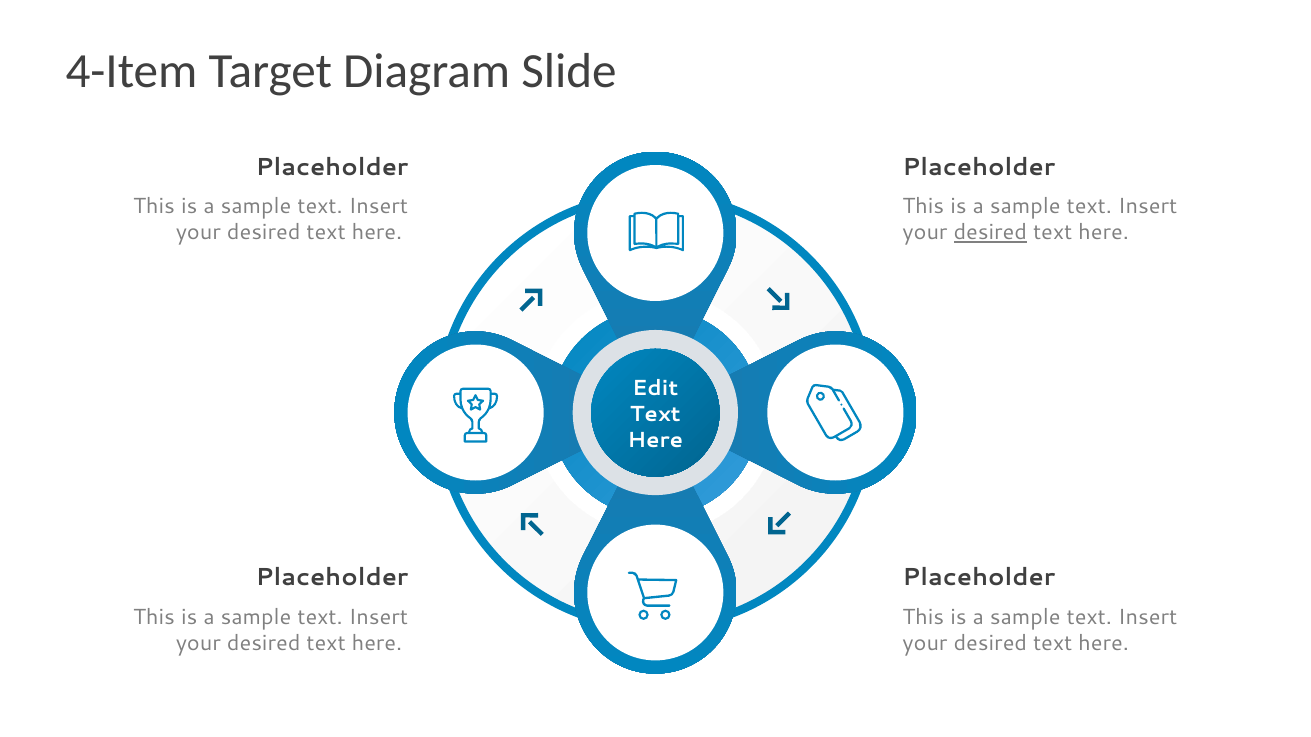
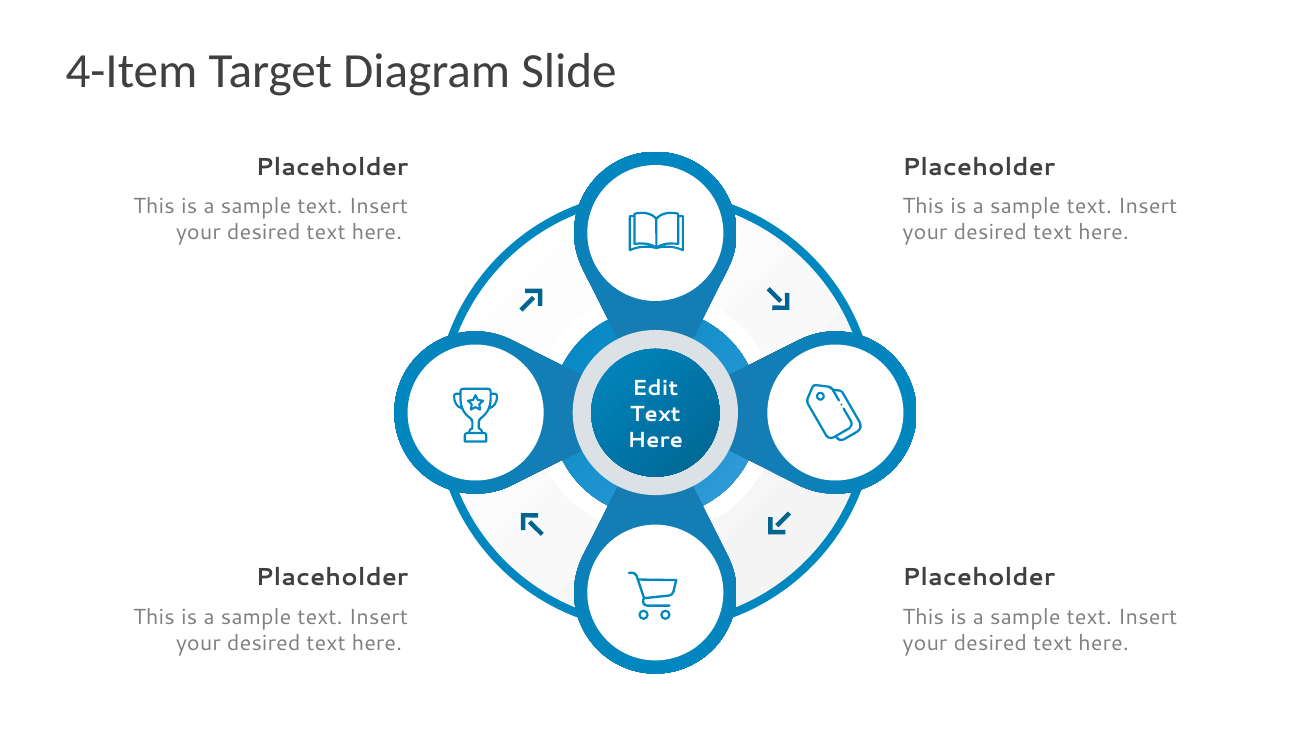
desired underline: present -> none (990, 233)
